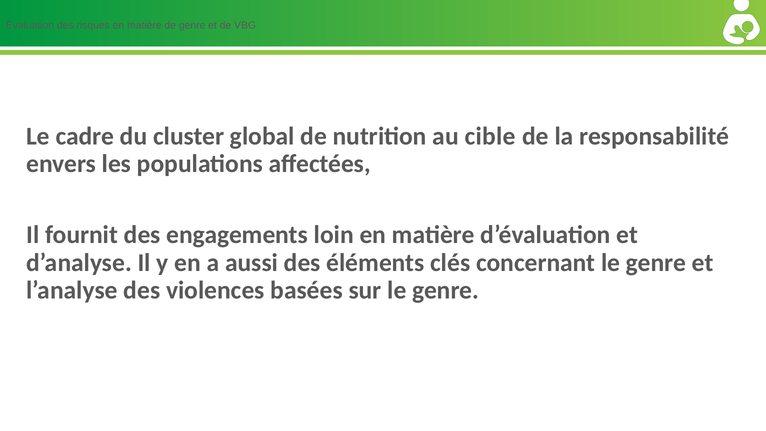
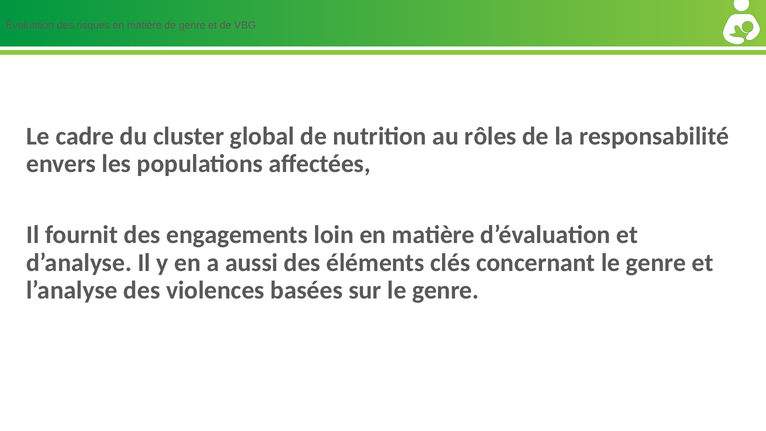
cible: cible -> rôles (490, 136)
